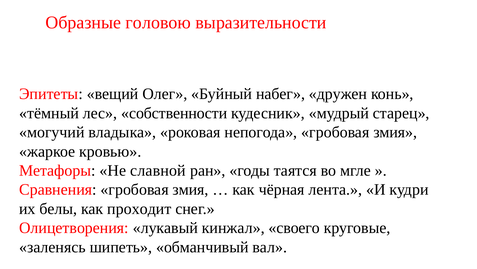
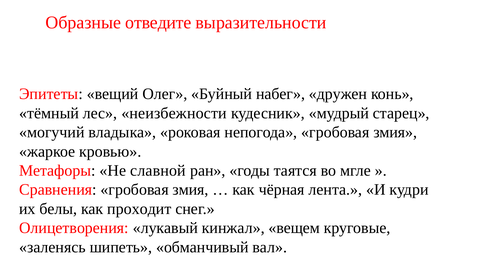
головою: головою -> отведите (158, 23)
собственности: собственности -> неизбежности (174, 113)
своего: своего -> вещем (294, 227)
